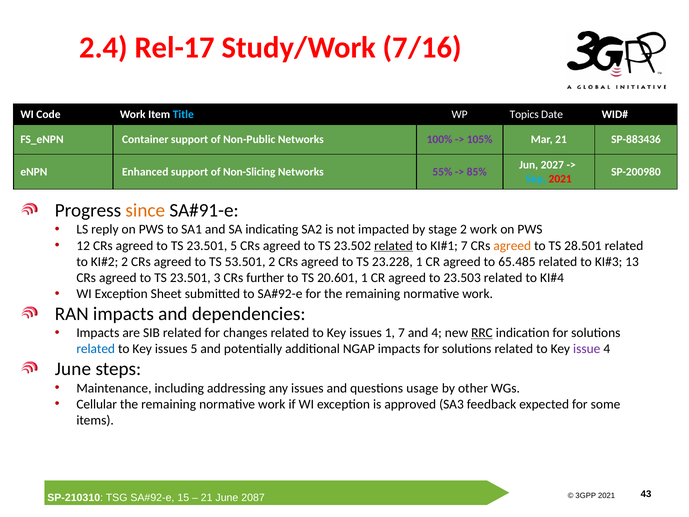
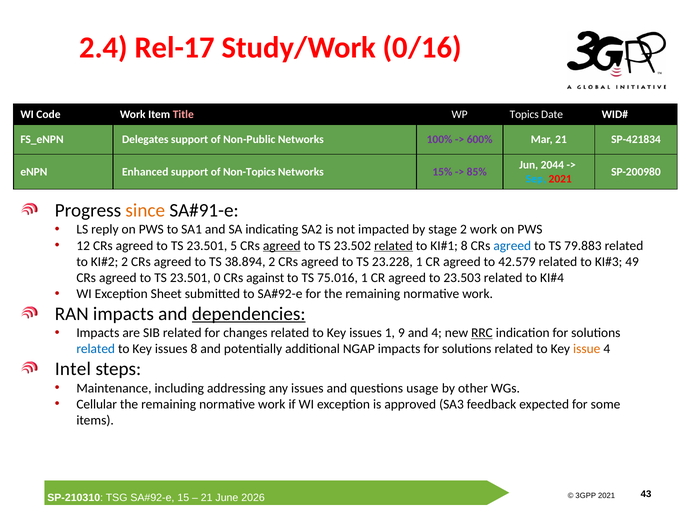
7/16: 7/16 -> 0/16 (422, 47)
Title colour: light blue -> pink (183, 114)
Container: Container -> Delegates (145, 140)
105%: 105% -> 600% (480, 140)
SP-883436: SP-883436 -> SP-421834 (636, 140)
2027: 2027 -> 2044 (552, 165)
Non-Slicing: Non-Slicing -> Non-Topics (249, 172)
55%: 55% -> 15% (442, 172)
agreed underline: none -> present (282, 245)
7: 7 -> 8 (464, 245)
agreed colour: orange -> blue (512, 245)
28.501: 28.501 -> 79.883 (583, 245)
53.501: 53.501 -> 38.894 (245, 262)
65.485: 65.485 -> 42.579 (517, 262)
13: 13 -> 49 (632, 262)
3: 3 -> 0 (217, 278)
further: further -> against (265, 278)
20.601: 20.601 -> 75.016 (338, 278)
dependencies underline: none -> present (249, 314)
1 7: 7 -> 9 (401, 333)
issues 5: 5 -> 8 (194, 349)
issue colour: purple -> orange (587, 349)
June: June -> Intel (73, 369)
2087: 2087 -> 2026 (253, 497)
